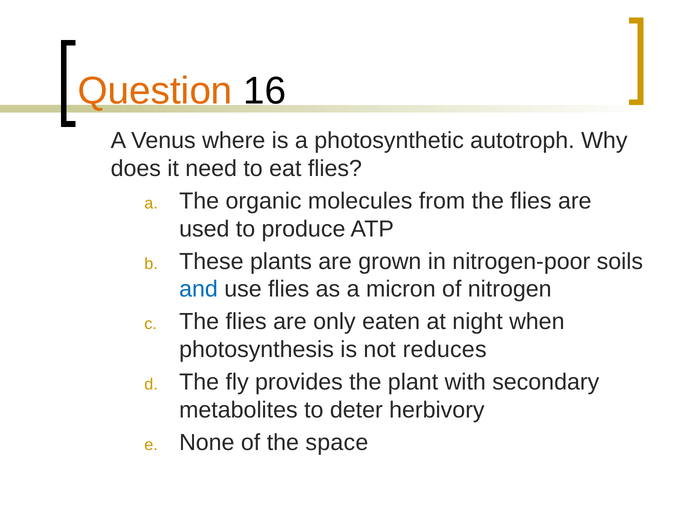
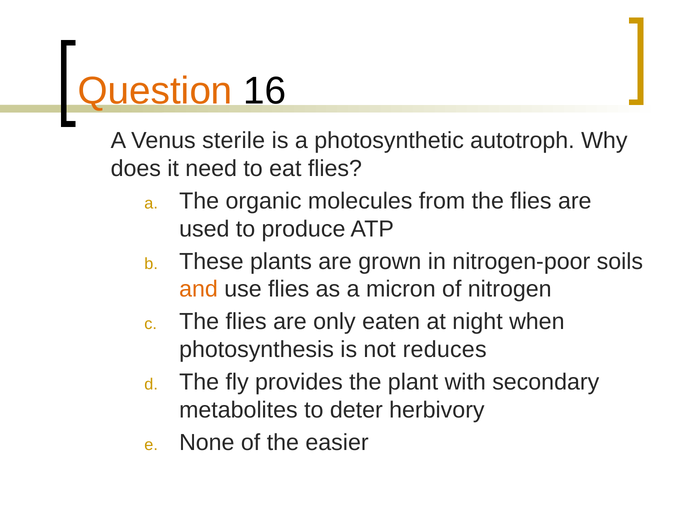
where: where -> sterile (234, 141)
and colour: blue -> orange (198, 289)
space: space -> easier (337, 442)
